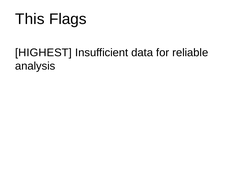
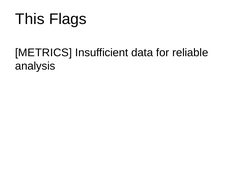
HIGHEST: HIGHEST -> METRICS (43, 53)
